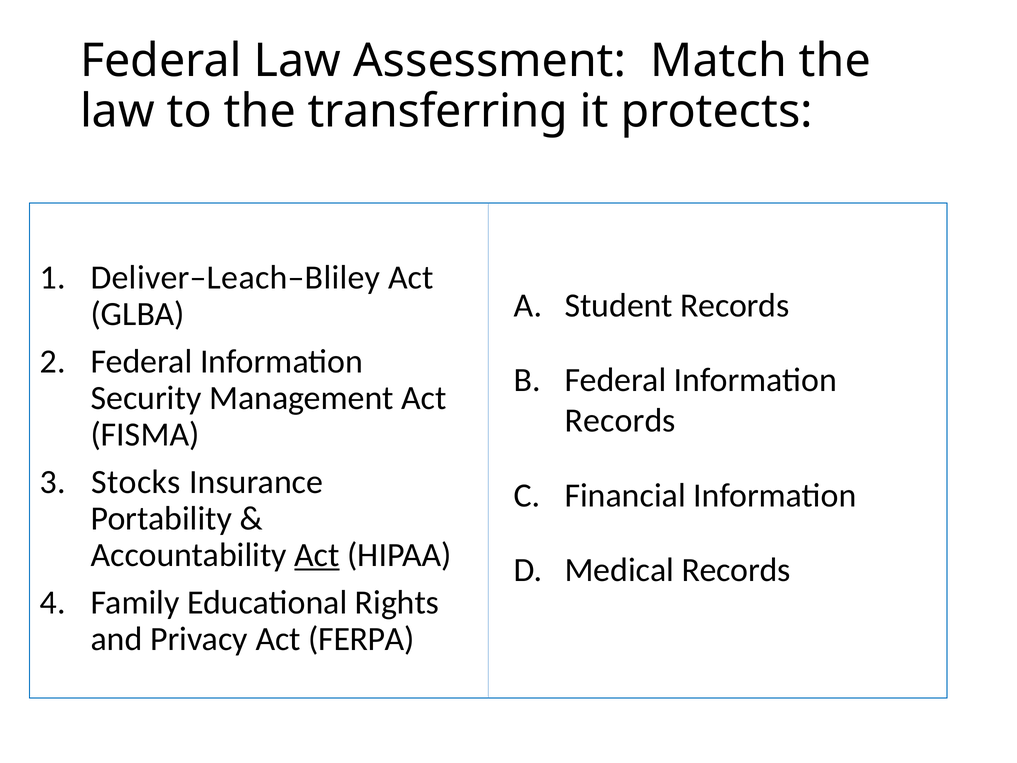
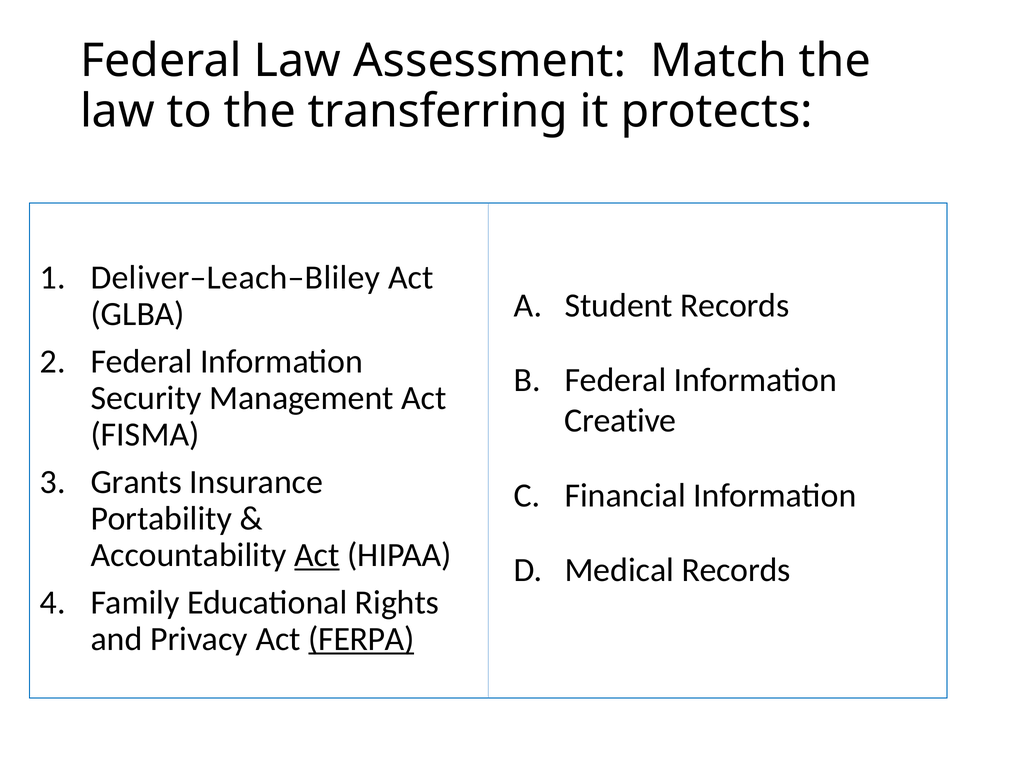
Records: Records -> Creative (620, 421)
Stocks: Stocks -> Grants (136, 482)
FERPA underline: none -> present (361, 639)
